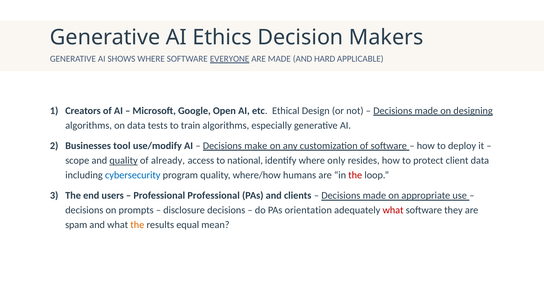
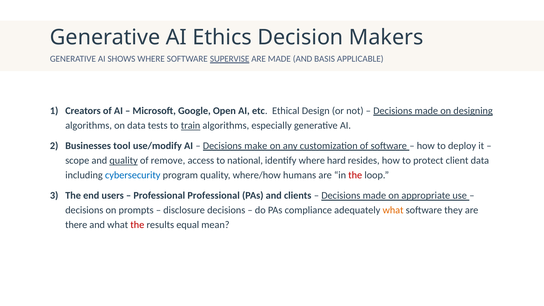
EVERYONE: EVERYONE -> SUPERVISE (230, 59)
HARD: HARD -> BASIS (325, 59)
train underline: none -> present (191, 126)
already: already -> remove (168, 161)
only: only -> hard (336, 161)
orientation: orientation -> compliance (308, 210)
what colour: red -> orange (393, 210)
spam: spam -> there (76, 225)
the colour: orange -> red (137, 225)
